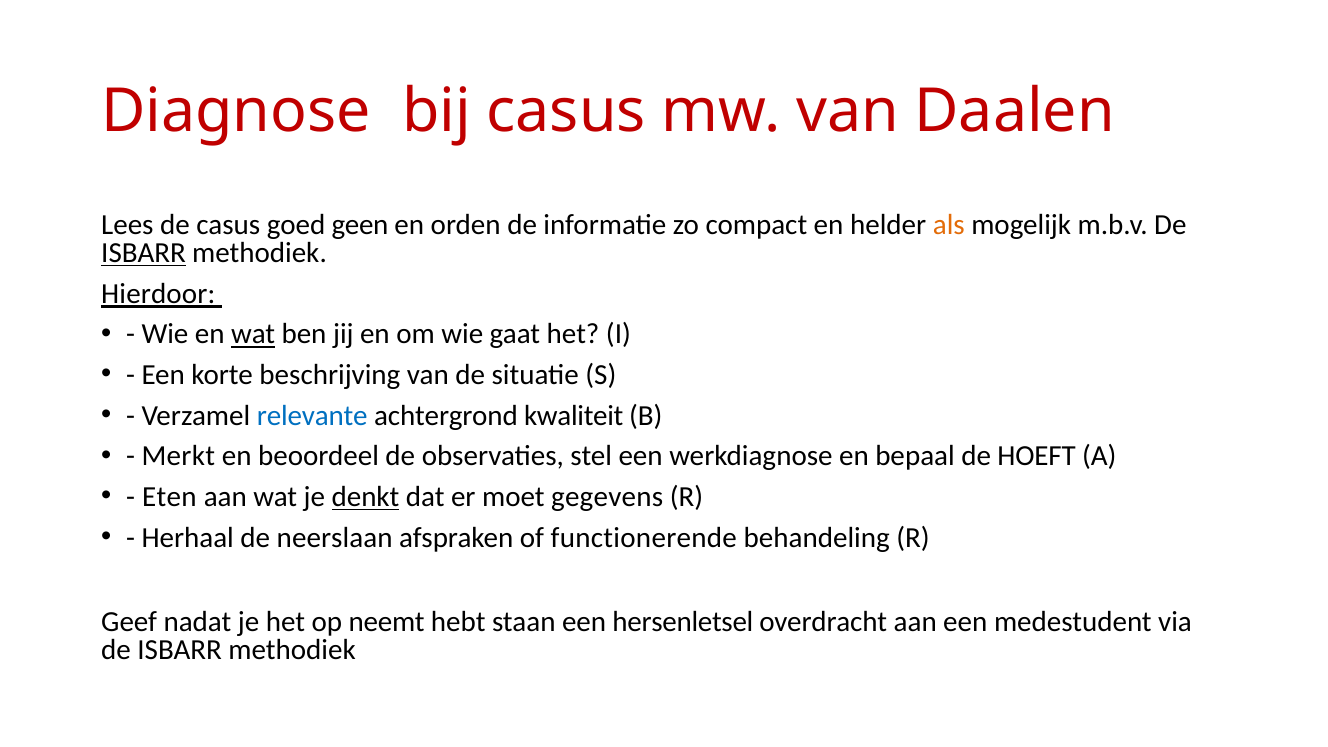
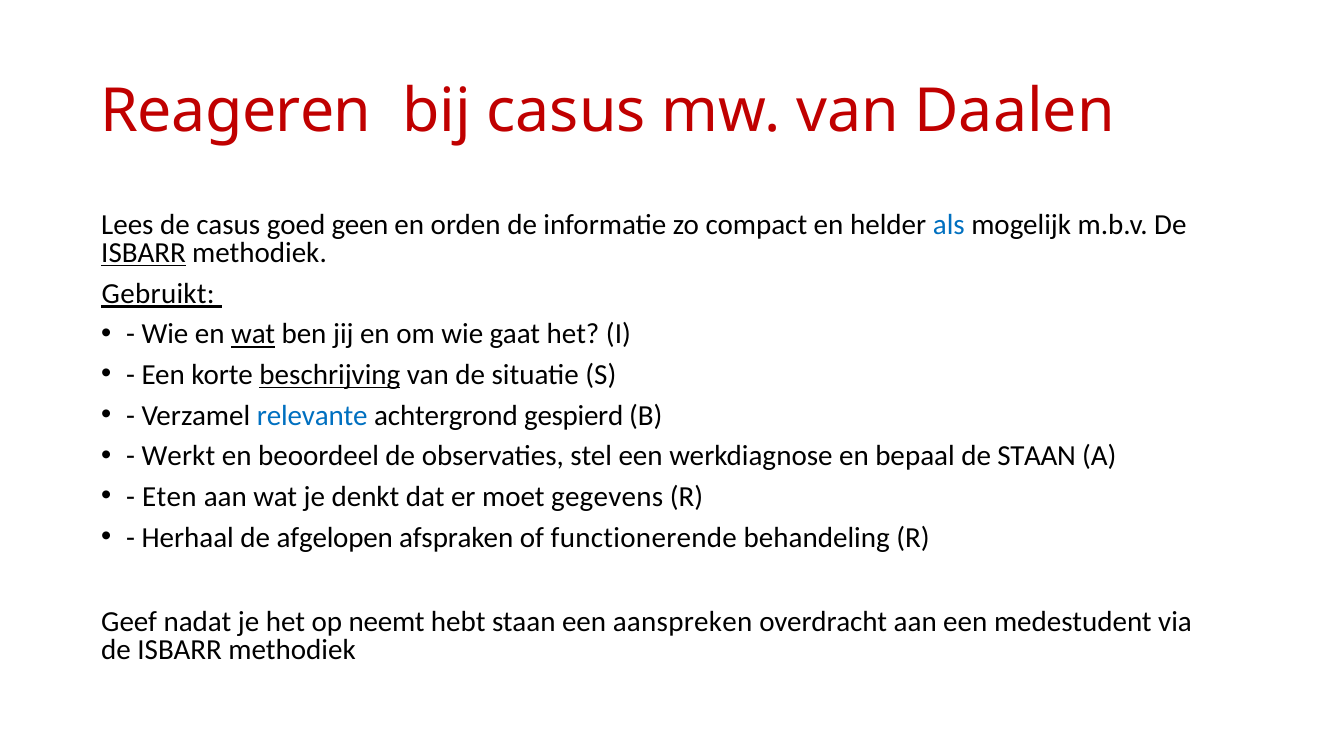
Diagnose: Diagnose -> Reageren (236, 112)
als colour: orange -> blue (949, 225)
Hierdoor: Hierdoor -> Gebruikt (158, 294)
beschrijving underline: none -> present (330, 375)
kwaliteit: kwaliteit -> gespierd (574, 416)
Merkt: Merkt -> Werkt (178, 456)
de HOEFT: HOEFT -> STAAN (1037, 456)
denkt underline: present -> none (366, 497)
neerslaan: neerslaan -> afgelopen (335, 538)
hersenletsel: hersenletsel -> aanspreken (683, 622)
